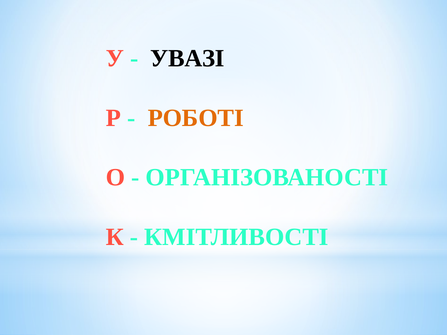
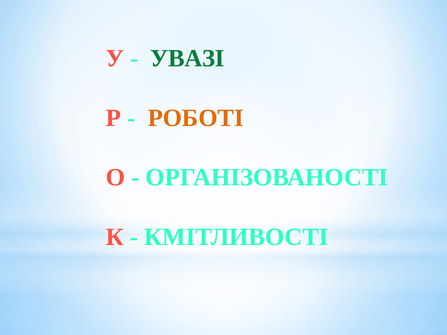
УВАЗІ colour: black -> green (187, 58)
